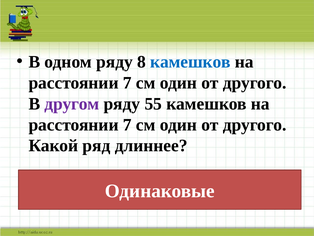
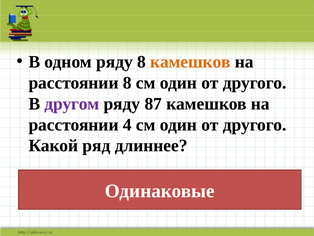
камешков colour: blue -> orange (190, 62)
7: 7 -> 8 (127, 83)
55: 55 -> 87 (153, 104)
7: 7 -> 4 (127, 125)
